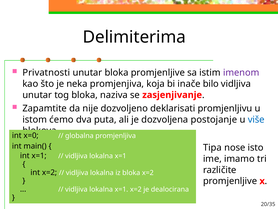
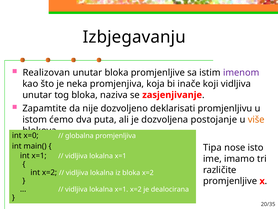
Delimiterima: Delimiterima -> Izbjegavanju (134, 37)
Privatnosti: Privatnosti -> Realizovan (46, 72)
bilo: bilo -> koji (211, 84)
više colour: blue -> orange (256, 119)
